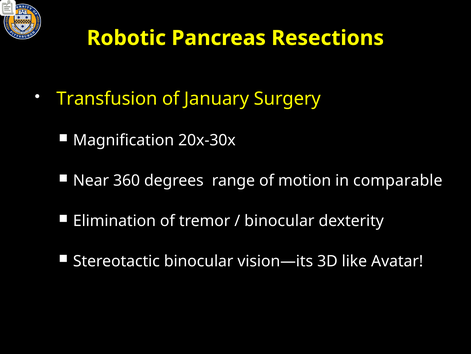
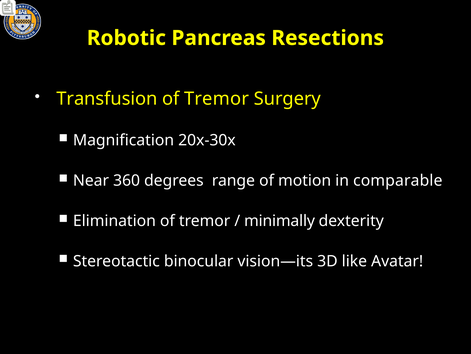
January: January -> Tremor (217, 99)
binocular: binocular -> minimally (280, 220)
